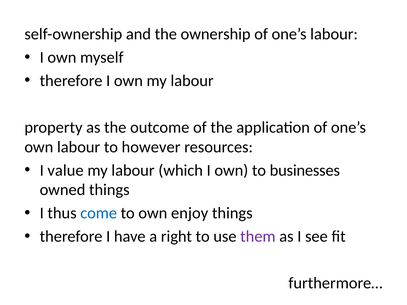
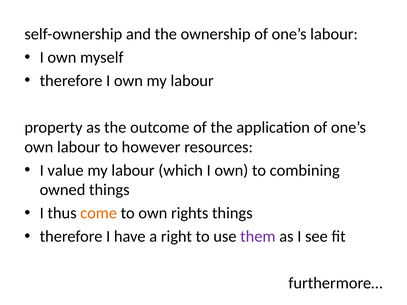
businesses: businesses -> combining (305, 170)
come colour: blue -> orange (99, 213)
enjoy: enjoy -> rights (190, 213)
